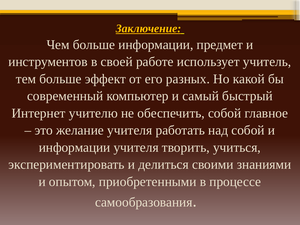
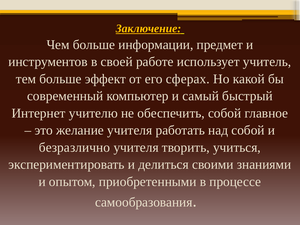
разных: разных -> сферах (188, 79)
информации: информации -> безразлично (75, 147)
